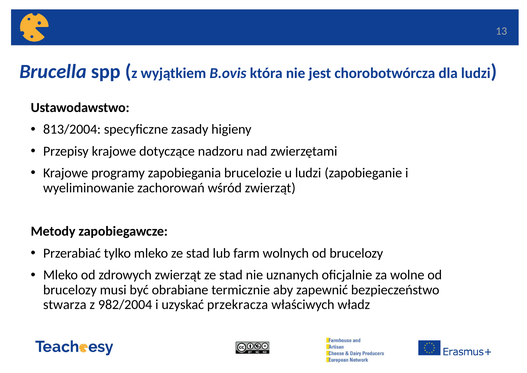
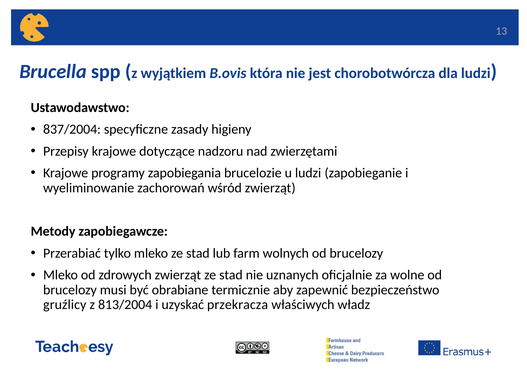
813/2004: 813/2004 -> 837/2004 (72, 129)
stwarza: stwarza -> gruźlicy (65, 304)
982/2004: 982/2004 -> 813/2004 (125, 304)
